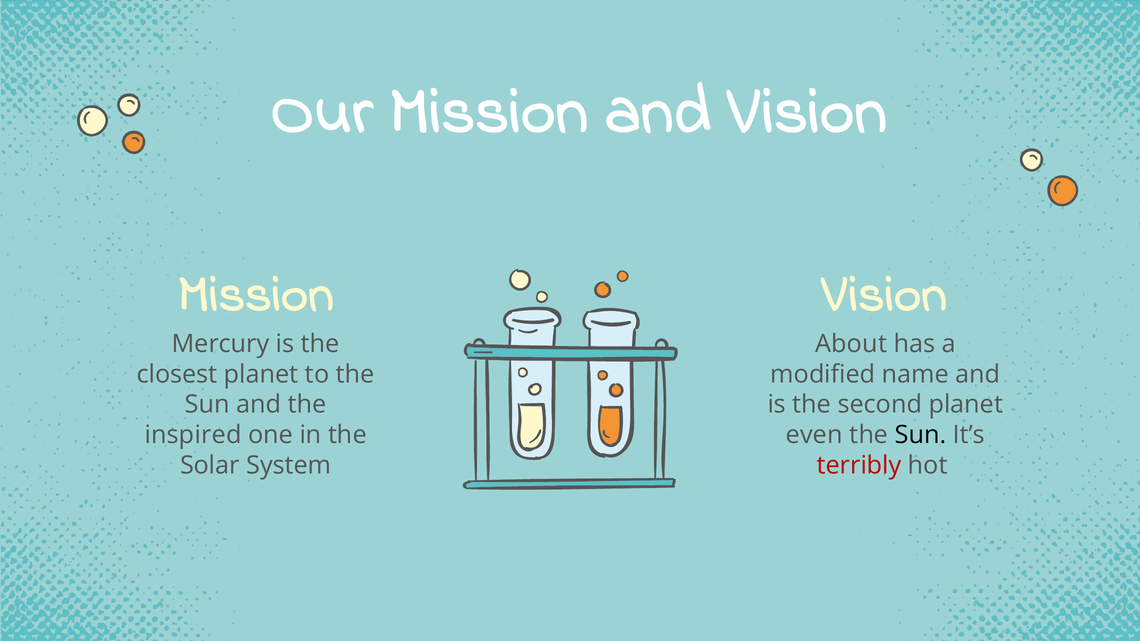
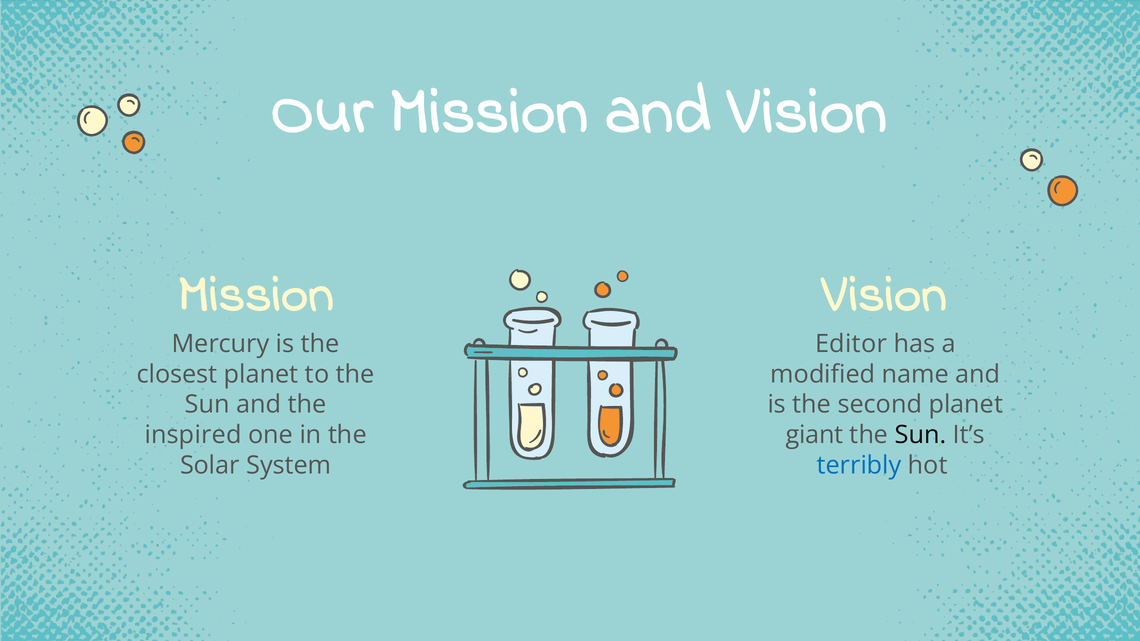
About: About -> Editor (851, 344)
even: even -> giant (815, 435)
terribly colour: red -> blue (859, 465)
